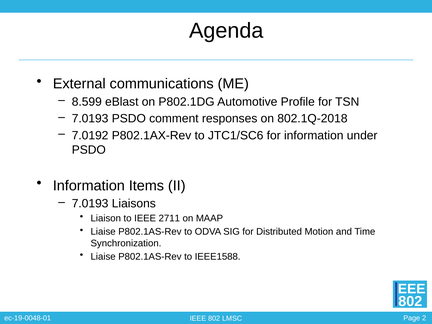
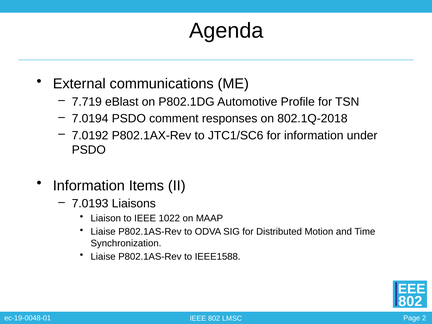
8.599: 8.599 -> 7.719 (87, 102)
7.0193: 7.0193 -> 7.0194 (90, 119)
2711: 2711 -> 1022 (169, 218)
